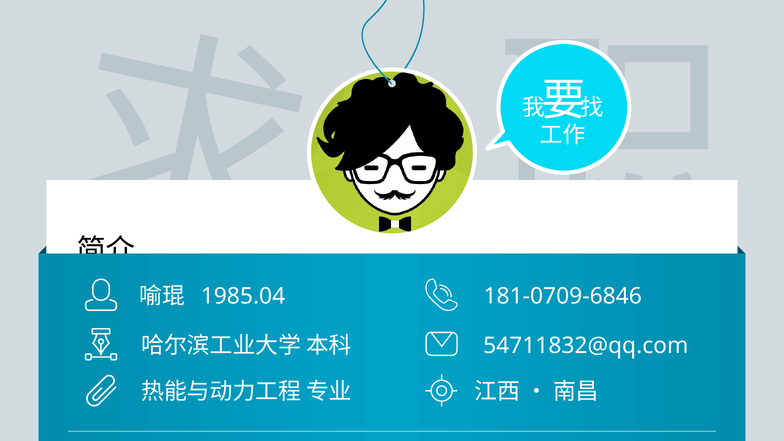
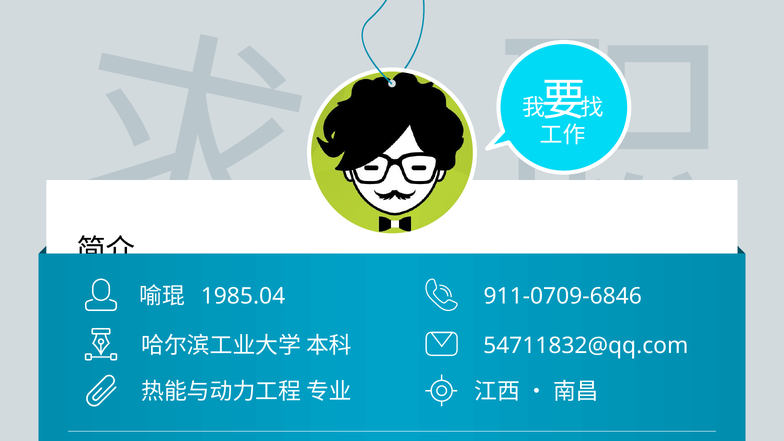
181-0709-6846: 181-0709-6846 -> 911-0709-6846 (563, 296)
